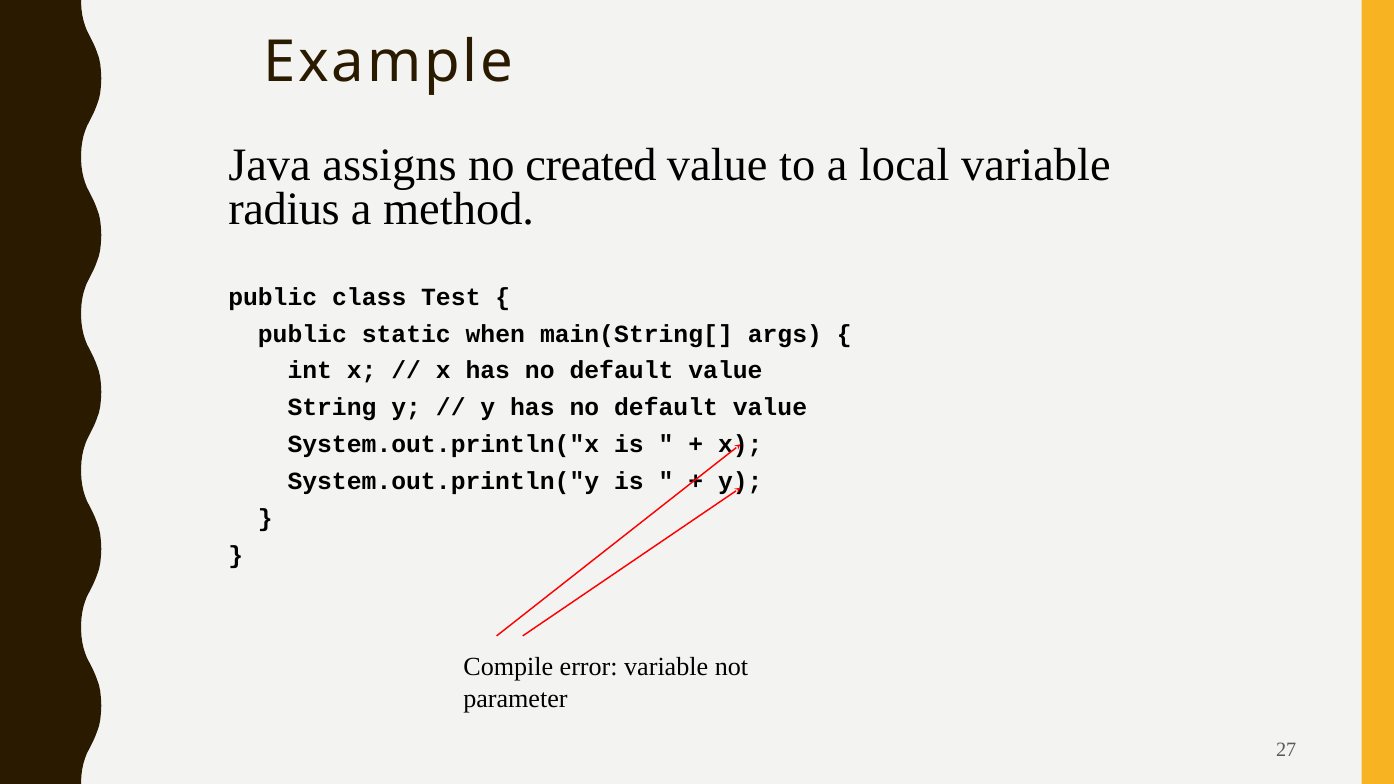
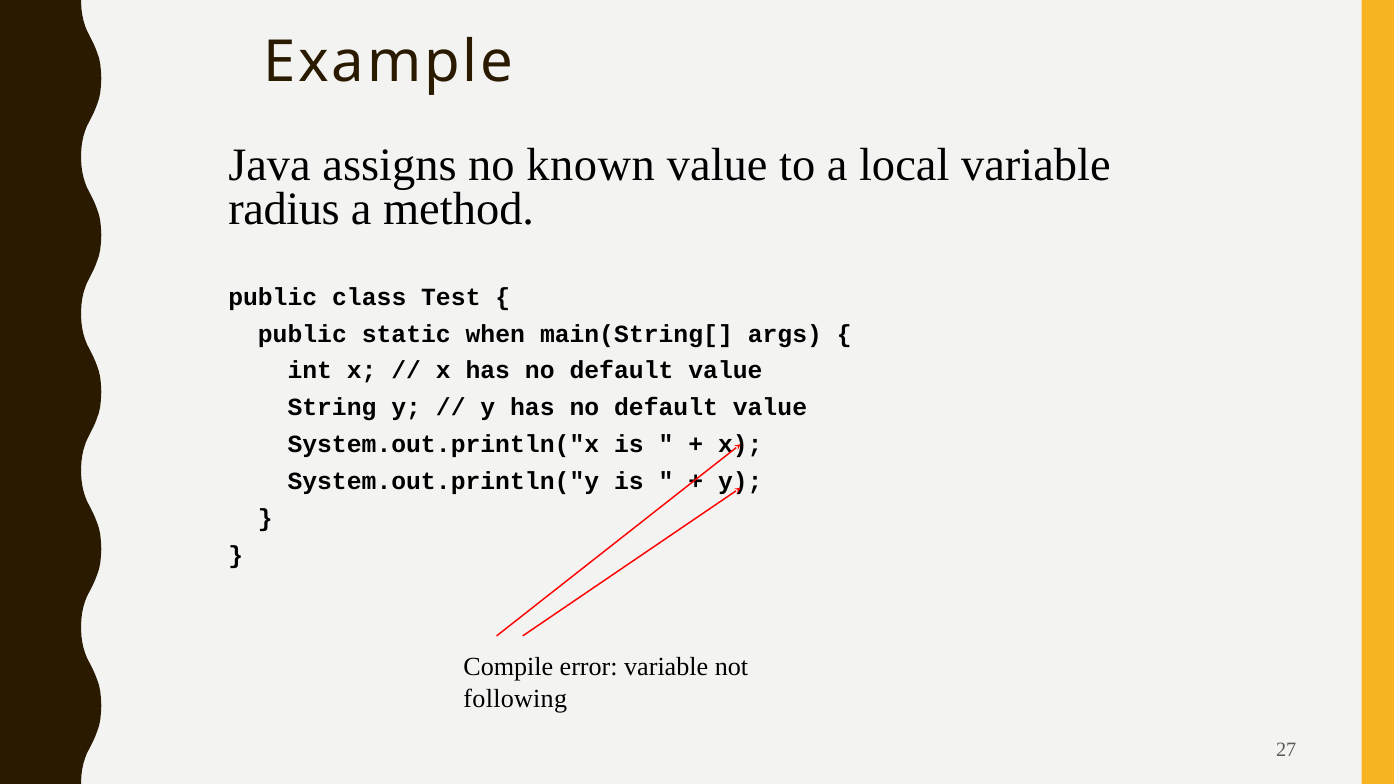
created: created -> known (591, 165)
parameter: parameter -> following (515, 699)
